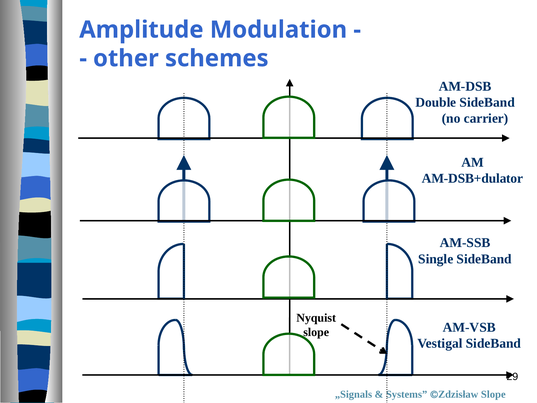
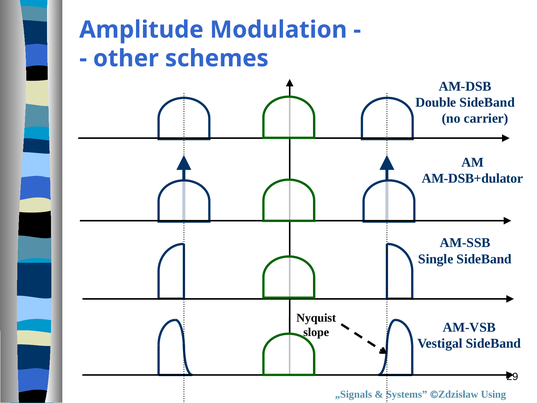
Zdzisław Slope: Slope -> Using (493, 394)
